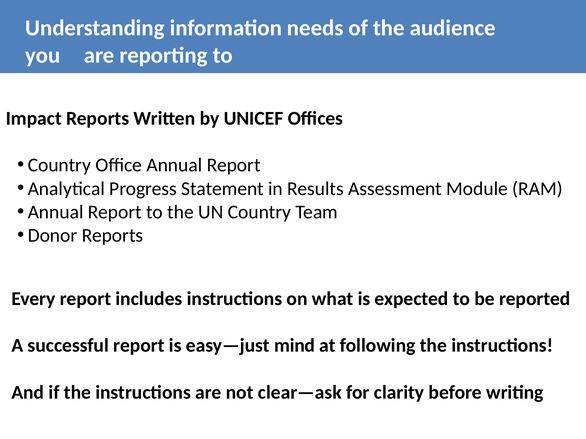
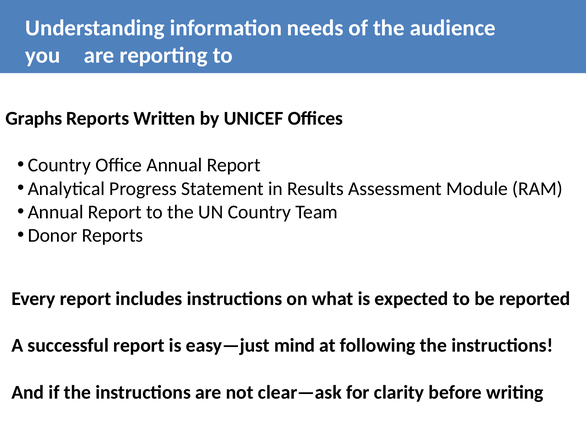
Impact: Impact -> Graphs (34, 119)
